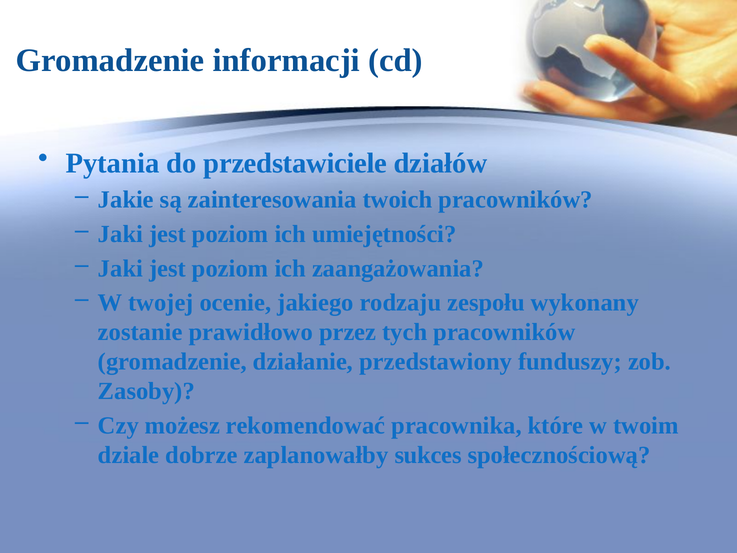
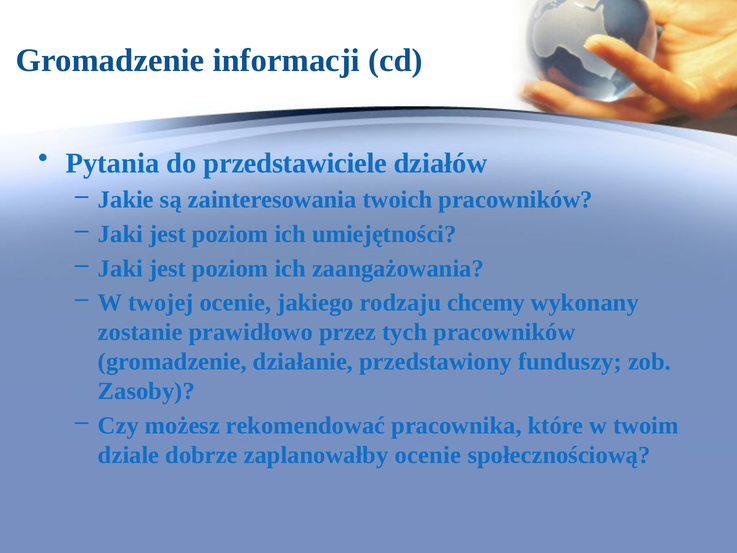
zespołu: zespołu -> chcemy (486, 303)
zaplanowałby sukces: sukces -> ocenie (428, 455)
